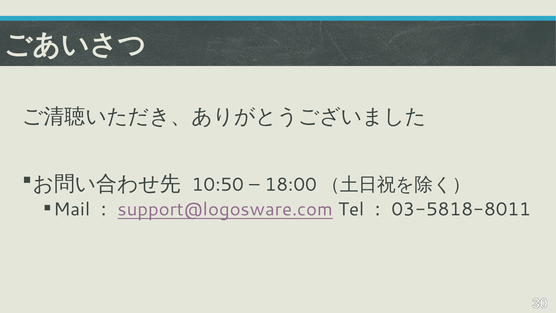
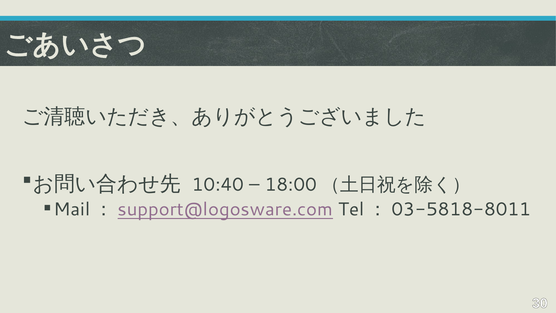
10:50: 10:50 -> 10:40 (218, 185)
